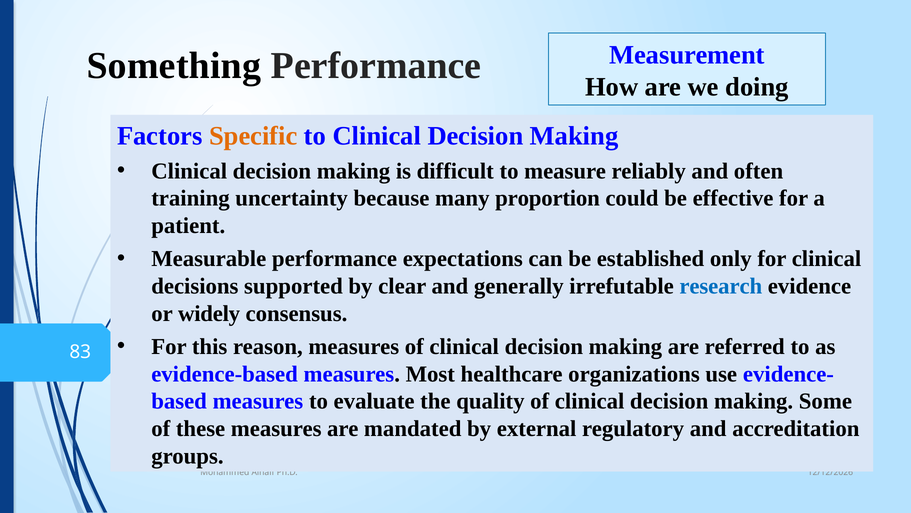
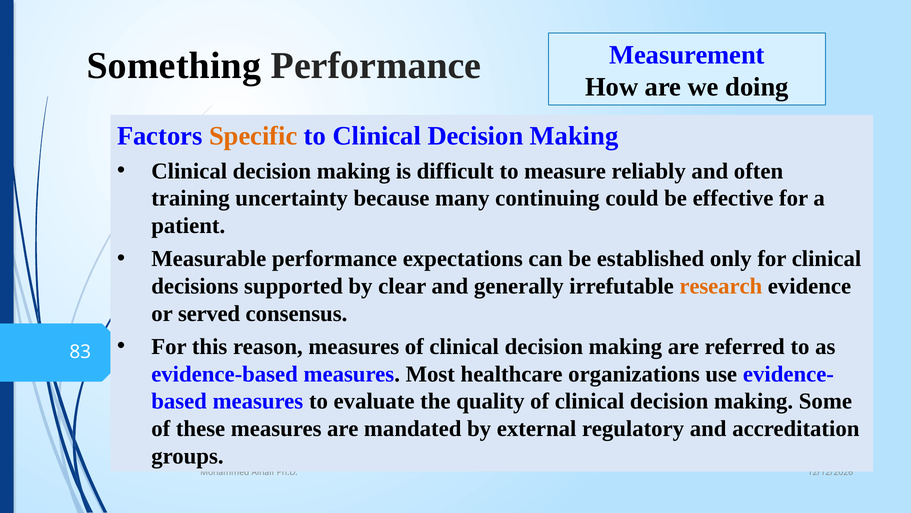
proportion: proportion -> continuing (547, 198)
research colour: blue -> orange (721, 286)
widely: widely -> served (209, 313)
